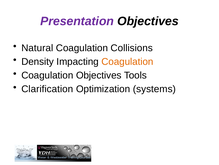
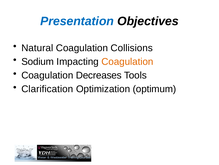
Presentation colour: purple -> blue (77, 21)
Density: Density -> Sodium (38, 61)
Coagulation Objectives: Objectives -> Decreases (99, 75)
systems: systems -> optimum (154, 89)
